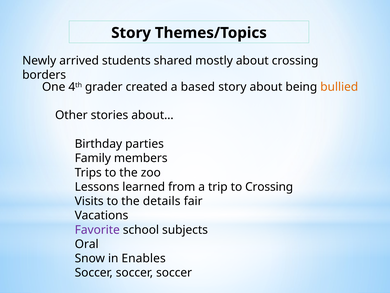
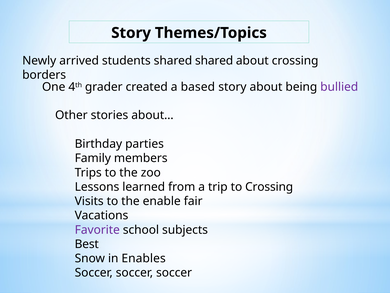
shared mostly: mostly -> shared (214, 61)
bullied colour: orange -> purple (339, 87)
details: details -> enable (162, 201)
Oral: Oral -> Best (87, 244)
